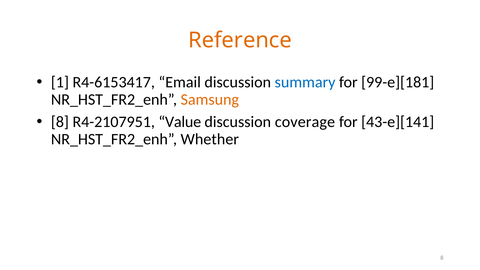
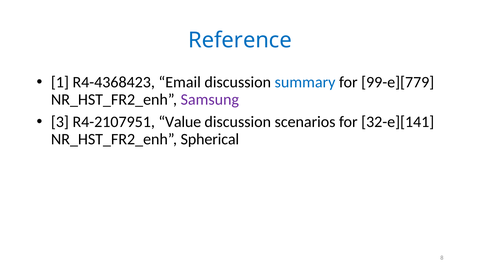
Reference colour: orange -> blue (240, 40)
R4-6153417: R4-6153417 -> R4-4368423 (114, 82)
99-e][181: 99-e][181 -> 99-e][779 (398, 82)
Samsung colour: orange -> purple (210, 100)
8: 8 -> 3 (60, 122)
coverage: coverage -> scenarios (305, 122)
43-e][141: 43-e][141 -> 32-e][141 (398, 122)
Whether: Whether -> Spherical (210, 139)
